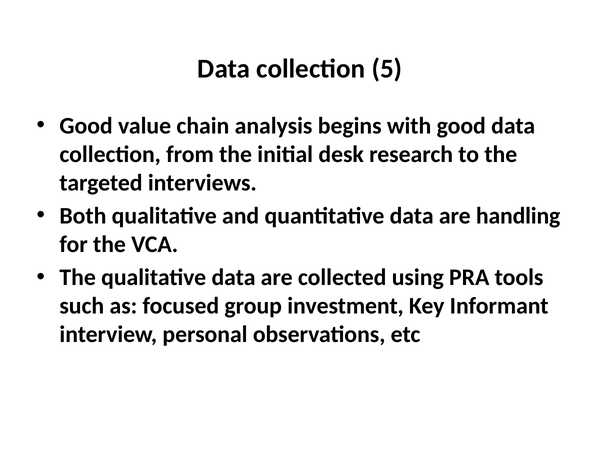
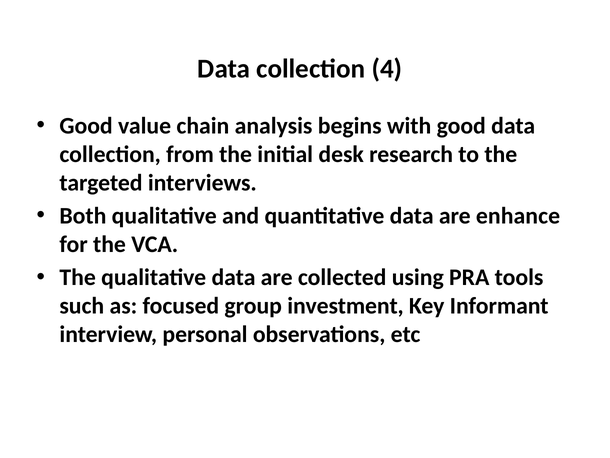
5: 5 -> 4 (387, 69)
handling: handling -> enhance (518, 216)
